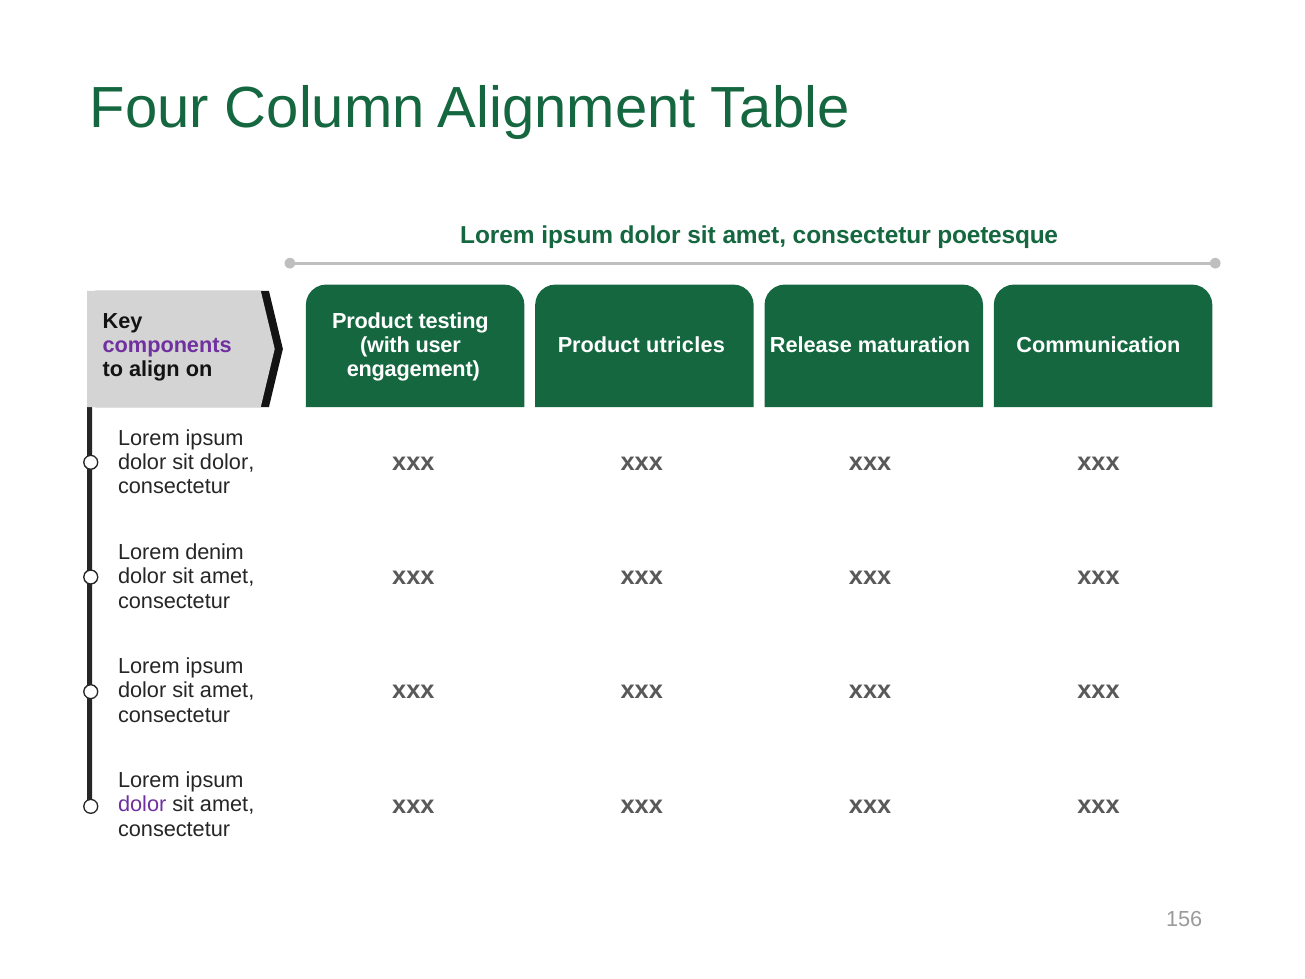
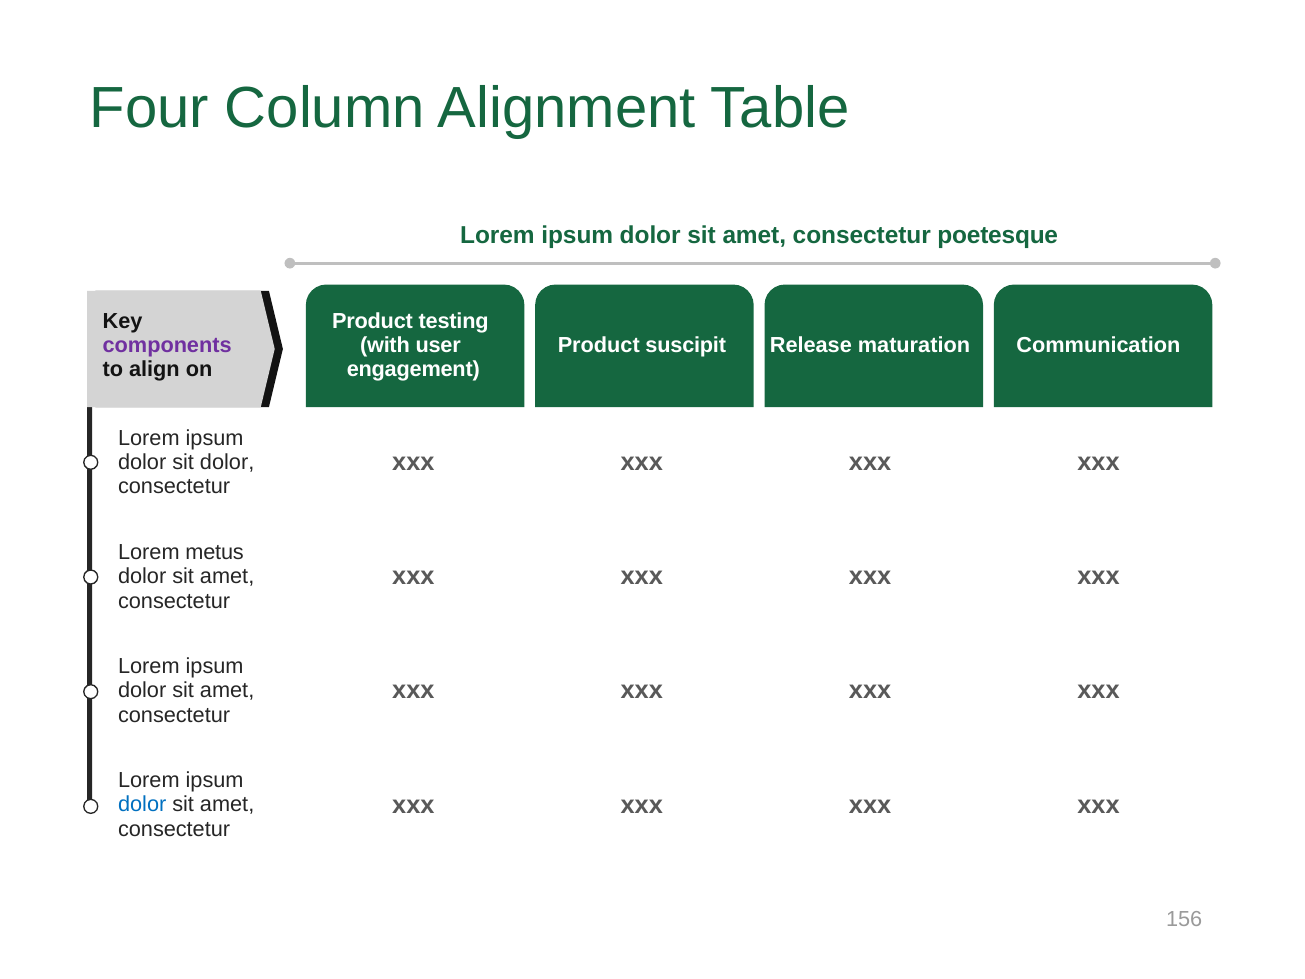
utricles: utricles -> suscipit (686, 345)
denim: denim -> metus (215, 552)
dolor colour: purple -> blue (142, 804)
